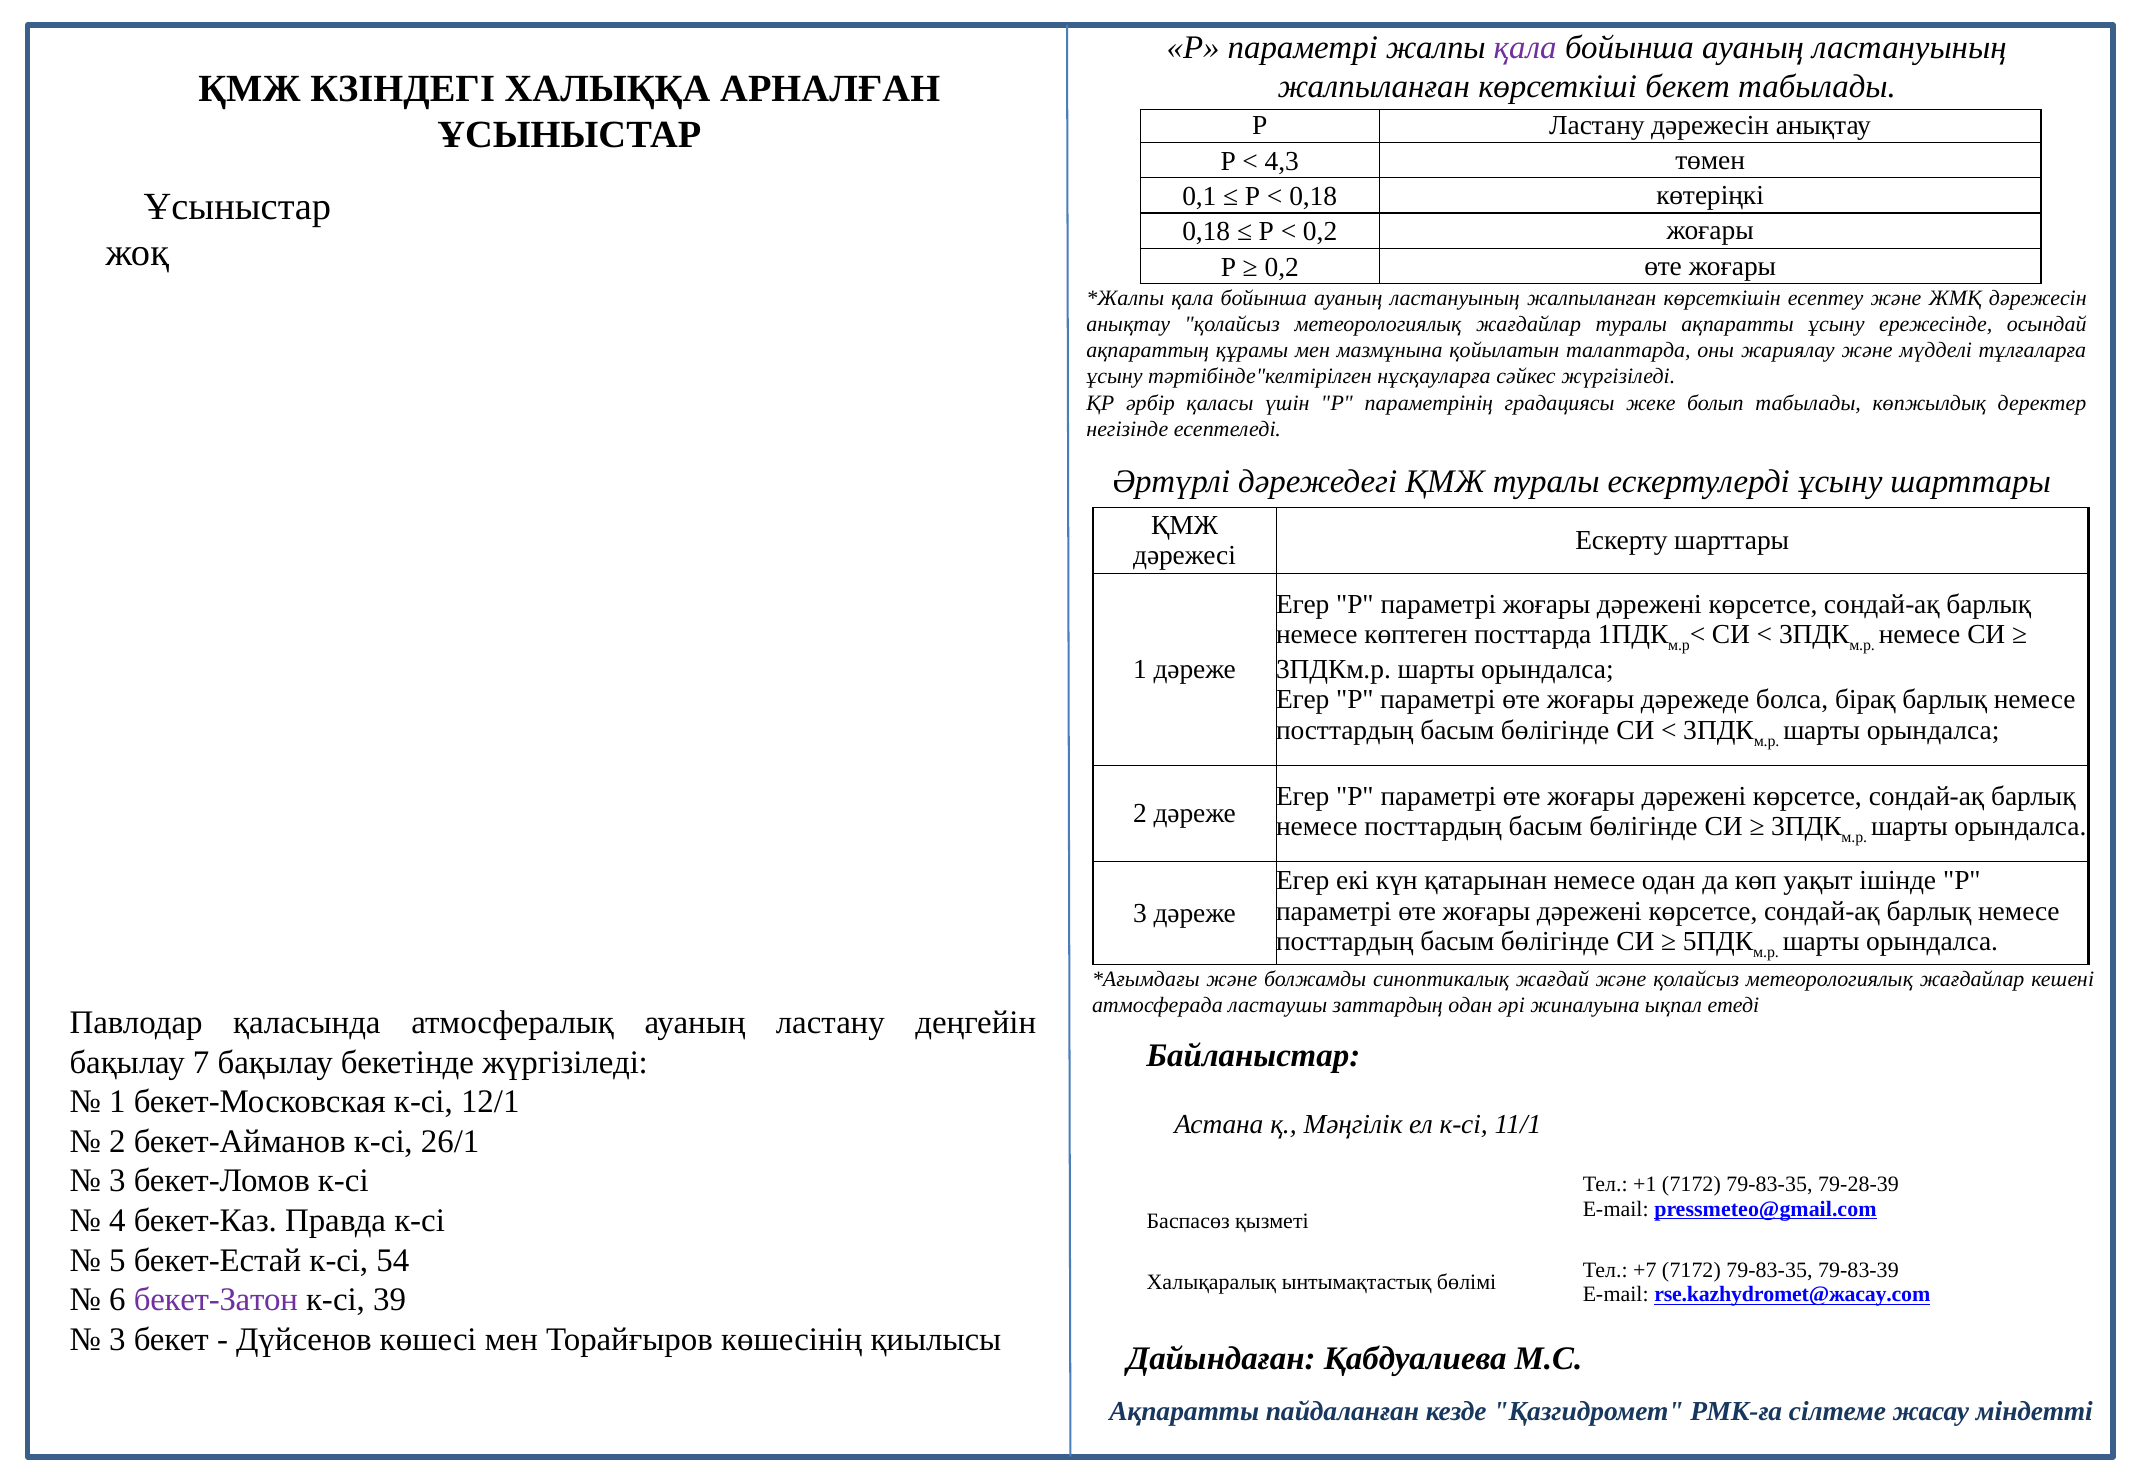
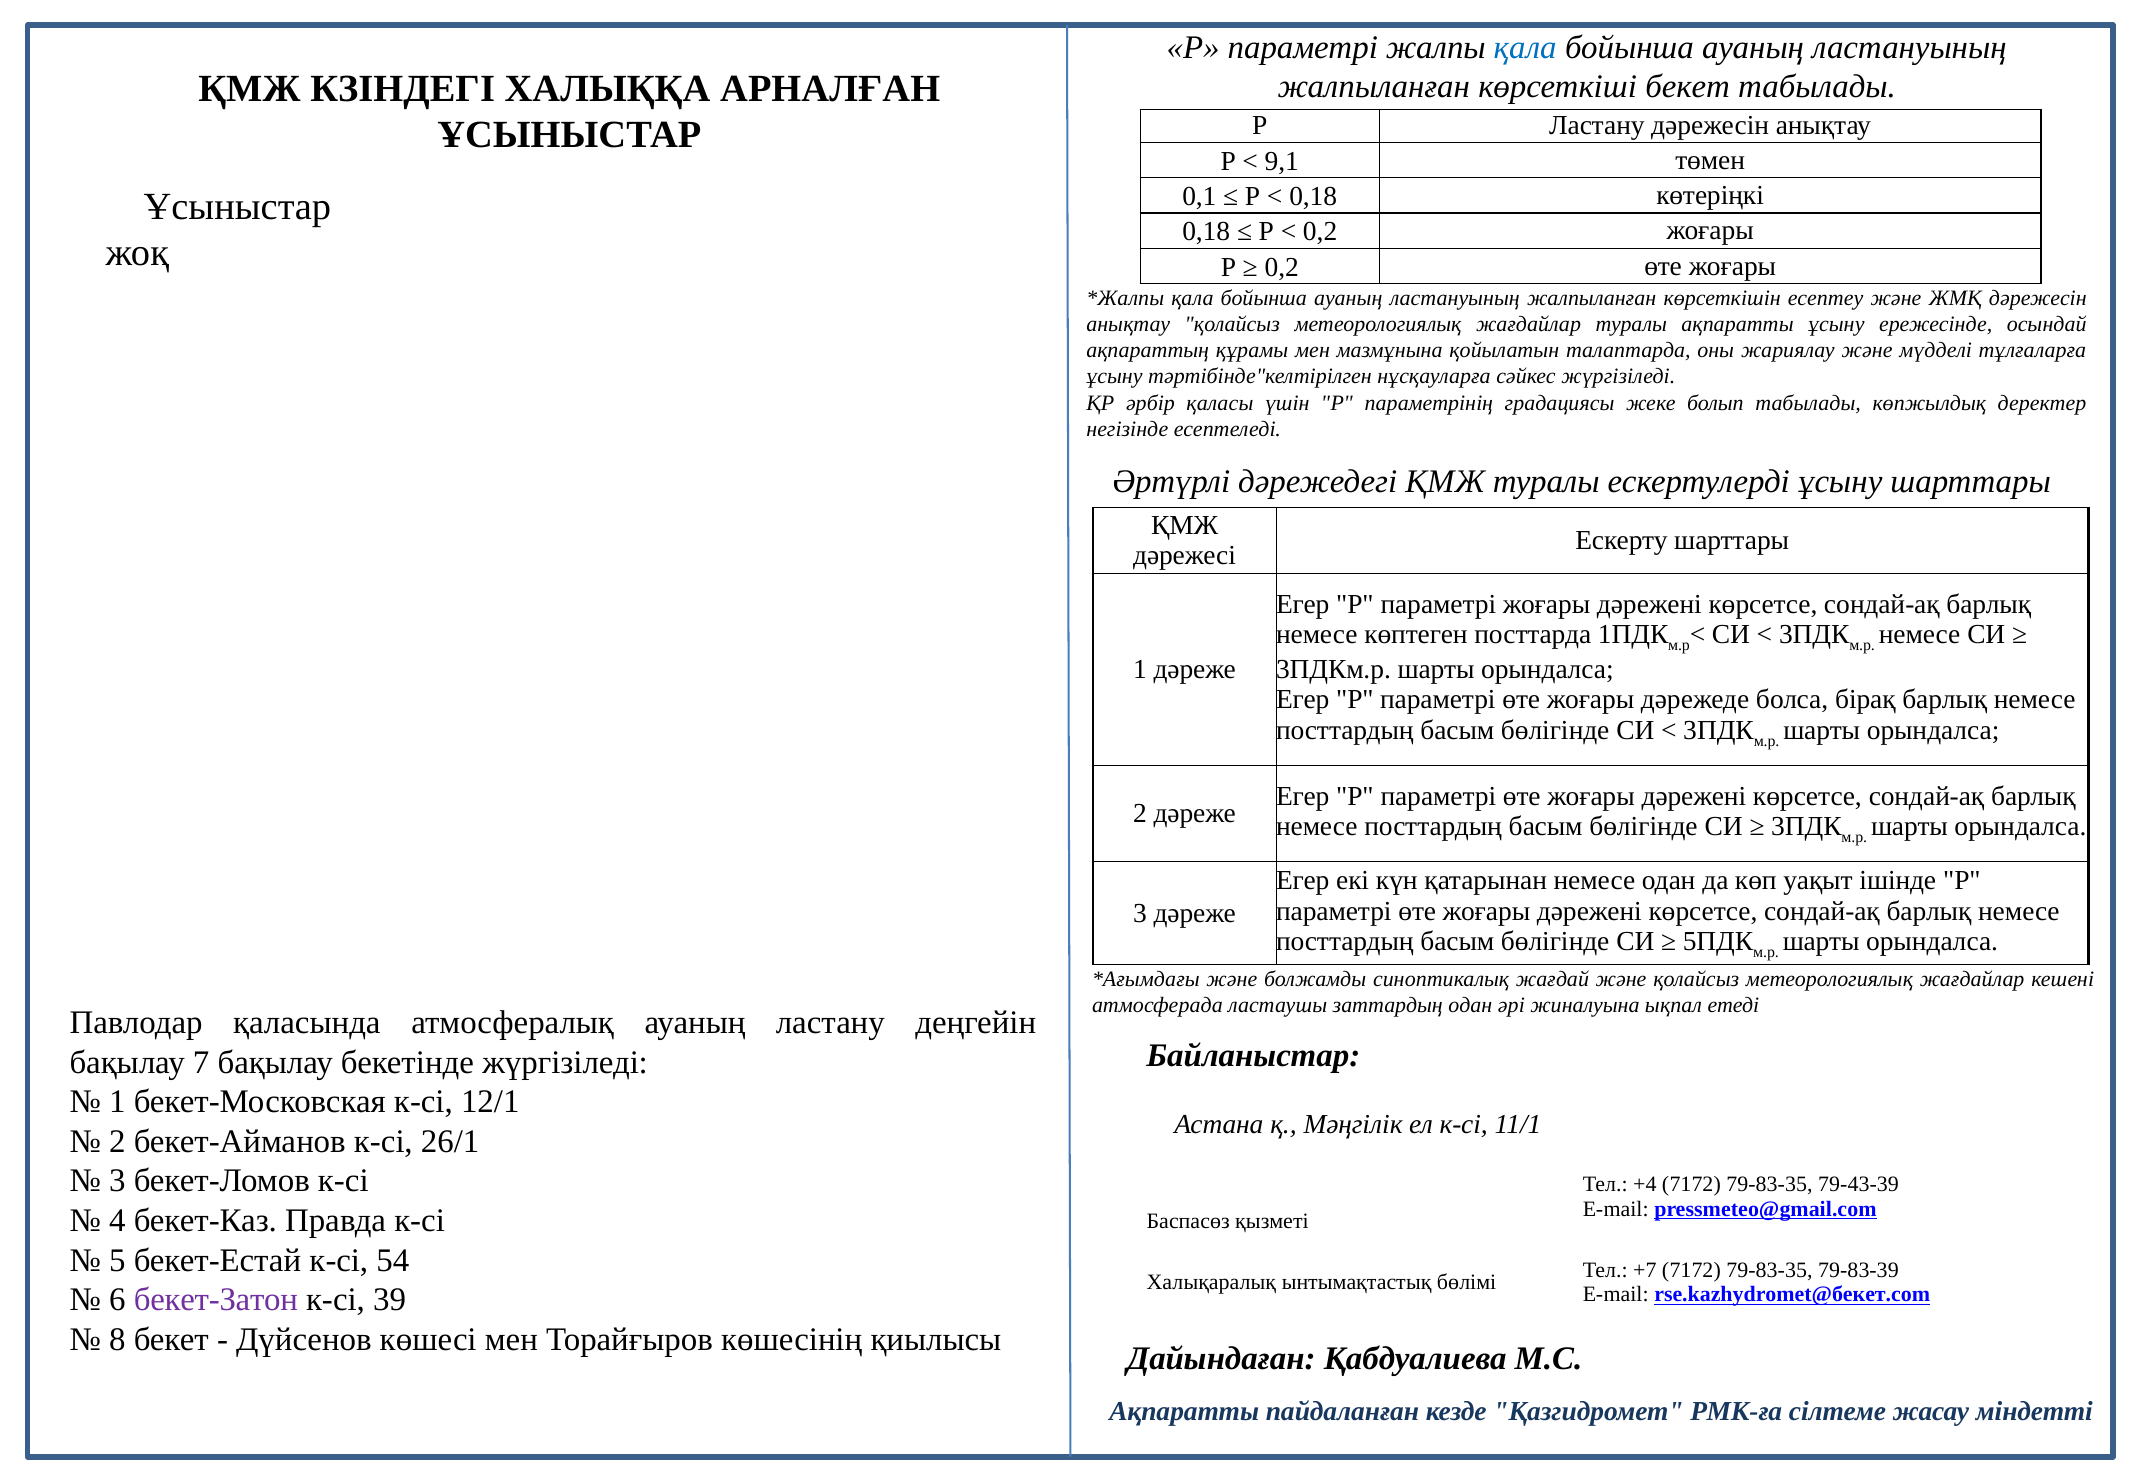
қала colour: purple -> blue (1525, 47)
4,3: 4,3 -> 9,1 (1282, 161)
+1: +1 -> +4 (1645, 1185)
79-28-39: 79-28-39 -> 79-43-39 (1858, 1185)
rse.kazhydromet@жасау.com: rse.kazhydromet@жасау.com -> rse.kazhydromet@бекет.com (1792, 1295)
3: 3 -> 8 (117, 1339)
